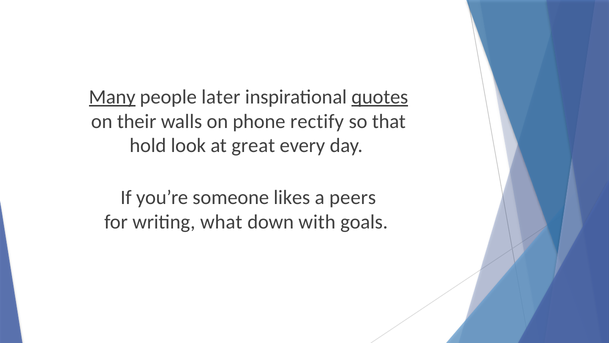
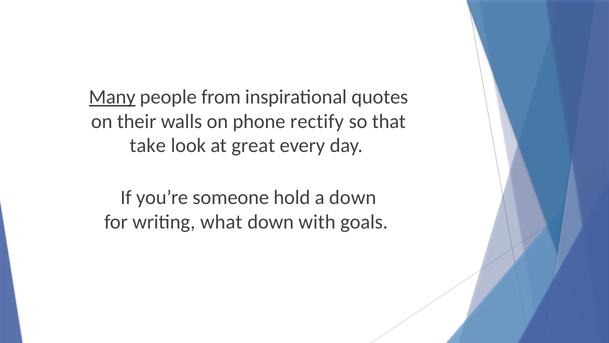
later: later -> from (221, 97)
quotes underline: present -> none (380, 97)
hold: hold -> take (148, 146)
likes: likes -> hold (292, 198)
a peers: peers -> down (353, 198)
